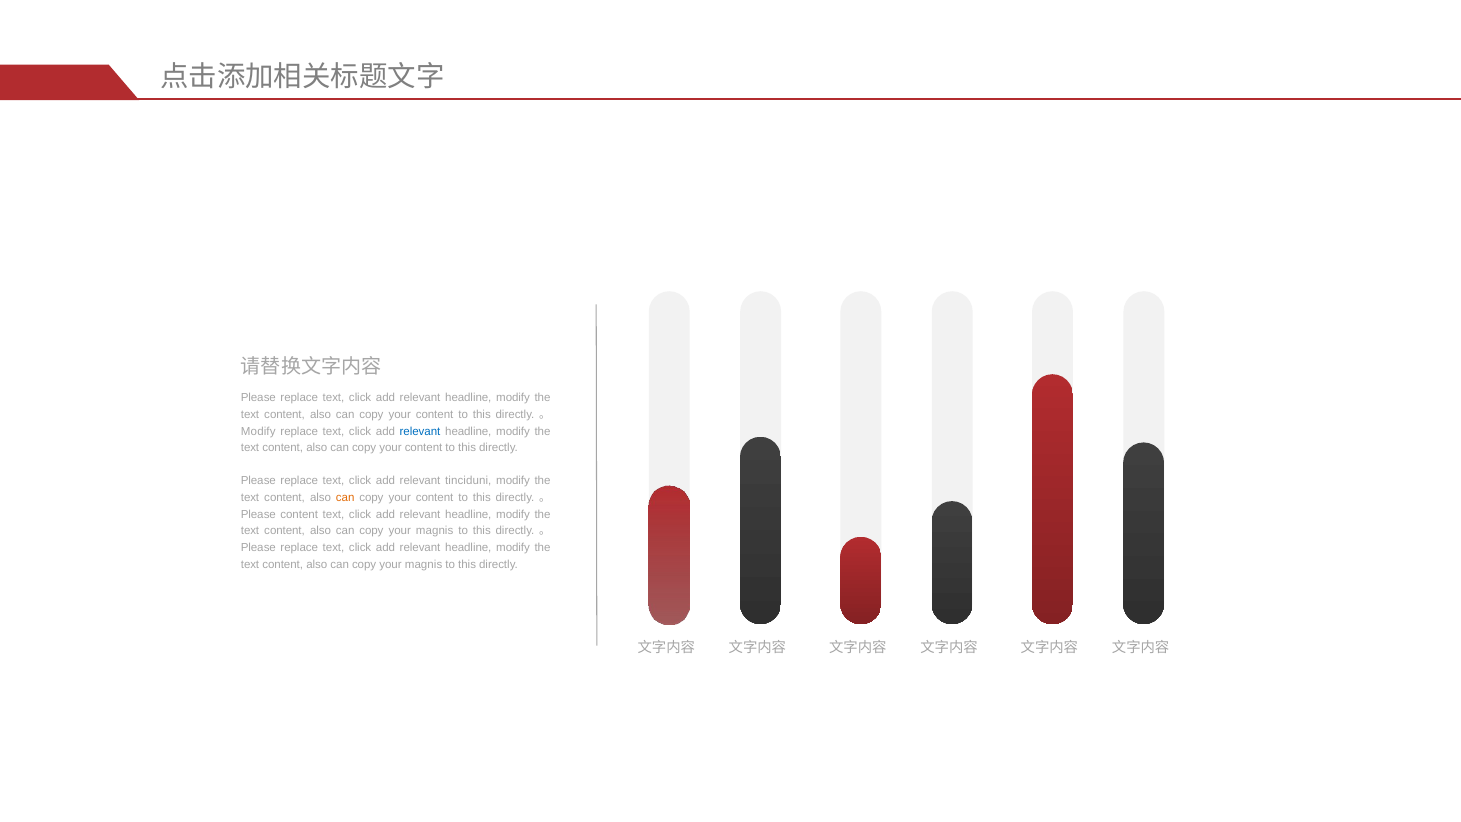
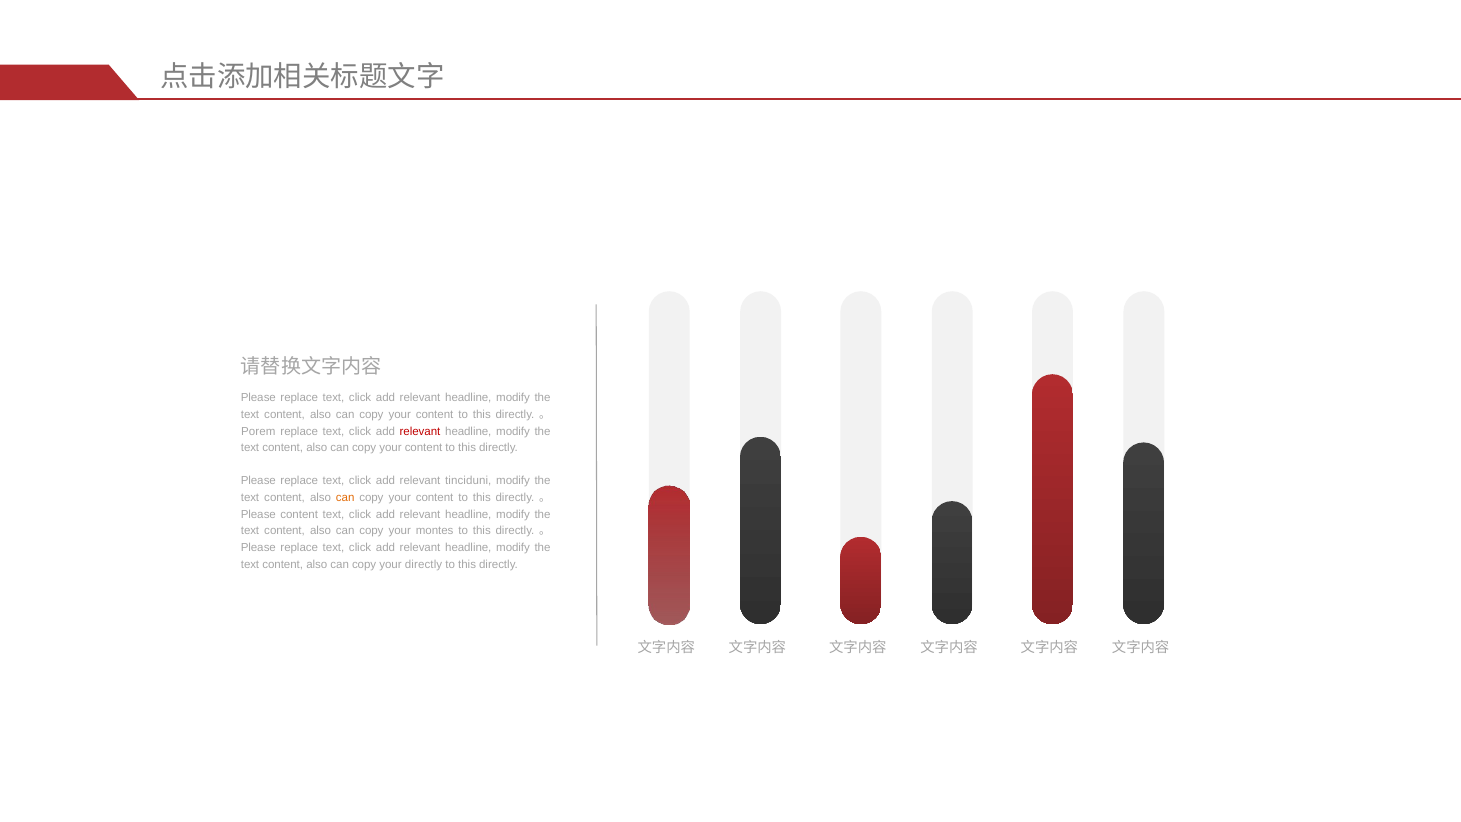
Modify: Modify -> Porem (258, 431)
relevant colour: blue -> red (420, 431)
magnis: magnis -> montes (435, 531)
magnis: magnis -> directly (424, 564)
